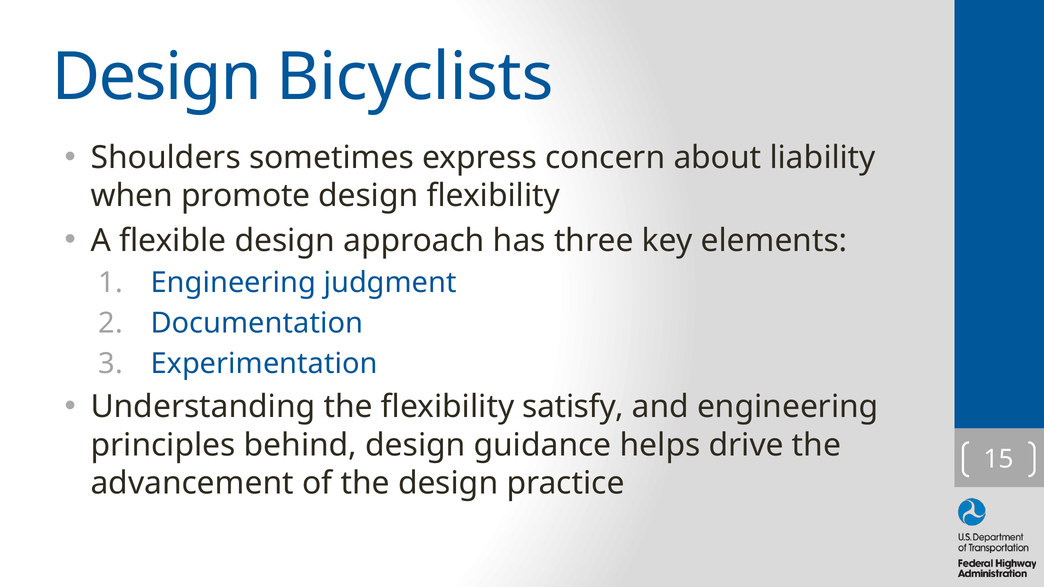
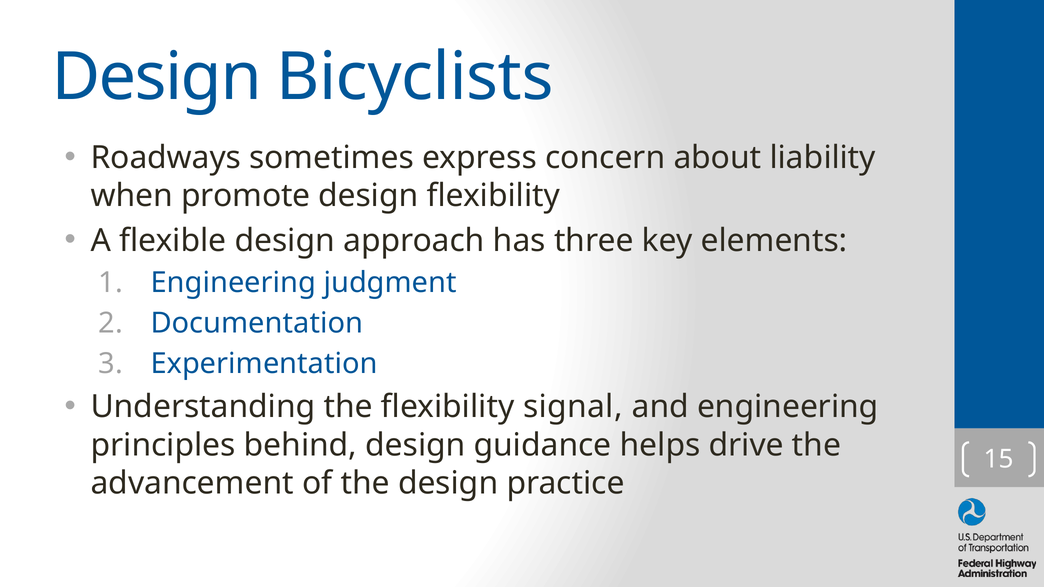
Shoulders: Shoulders -> Roadways (166, 158)
satisfy: satisfy -> signal (573, 407)
